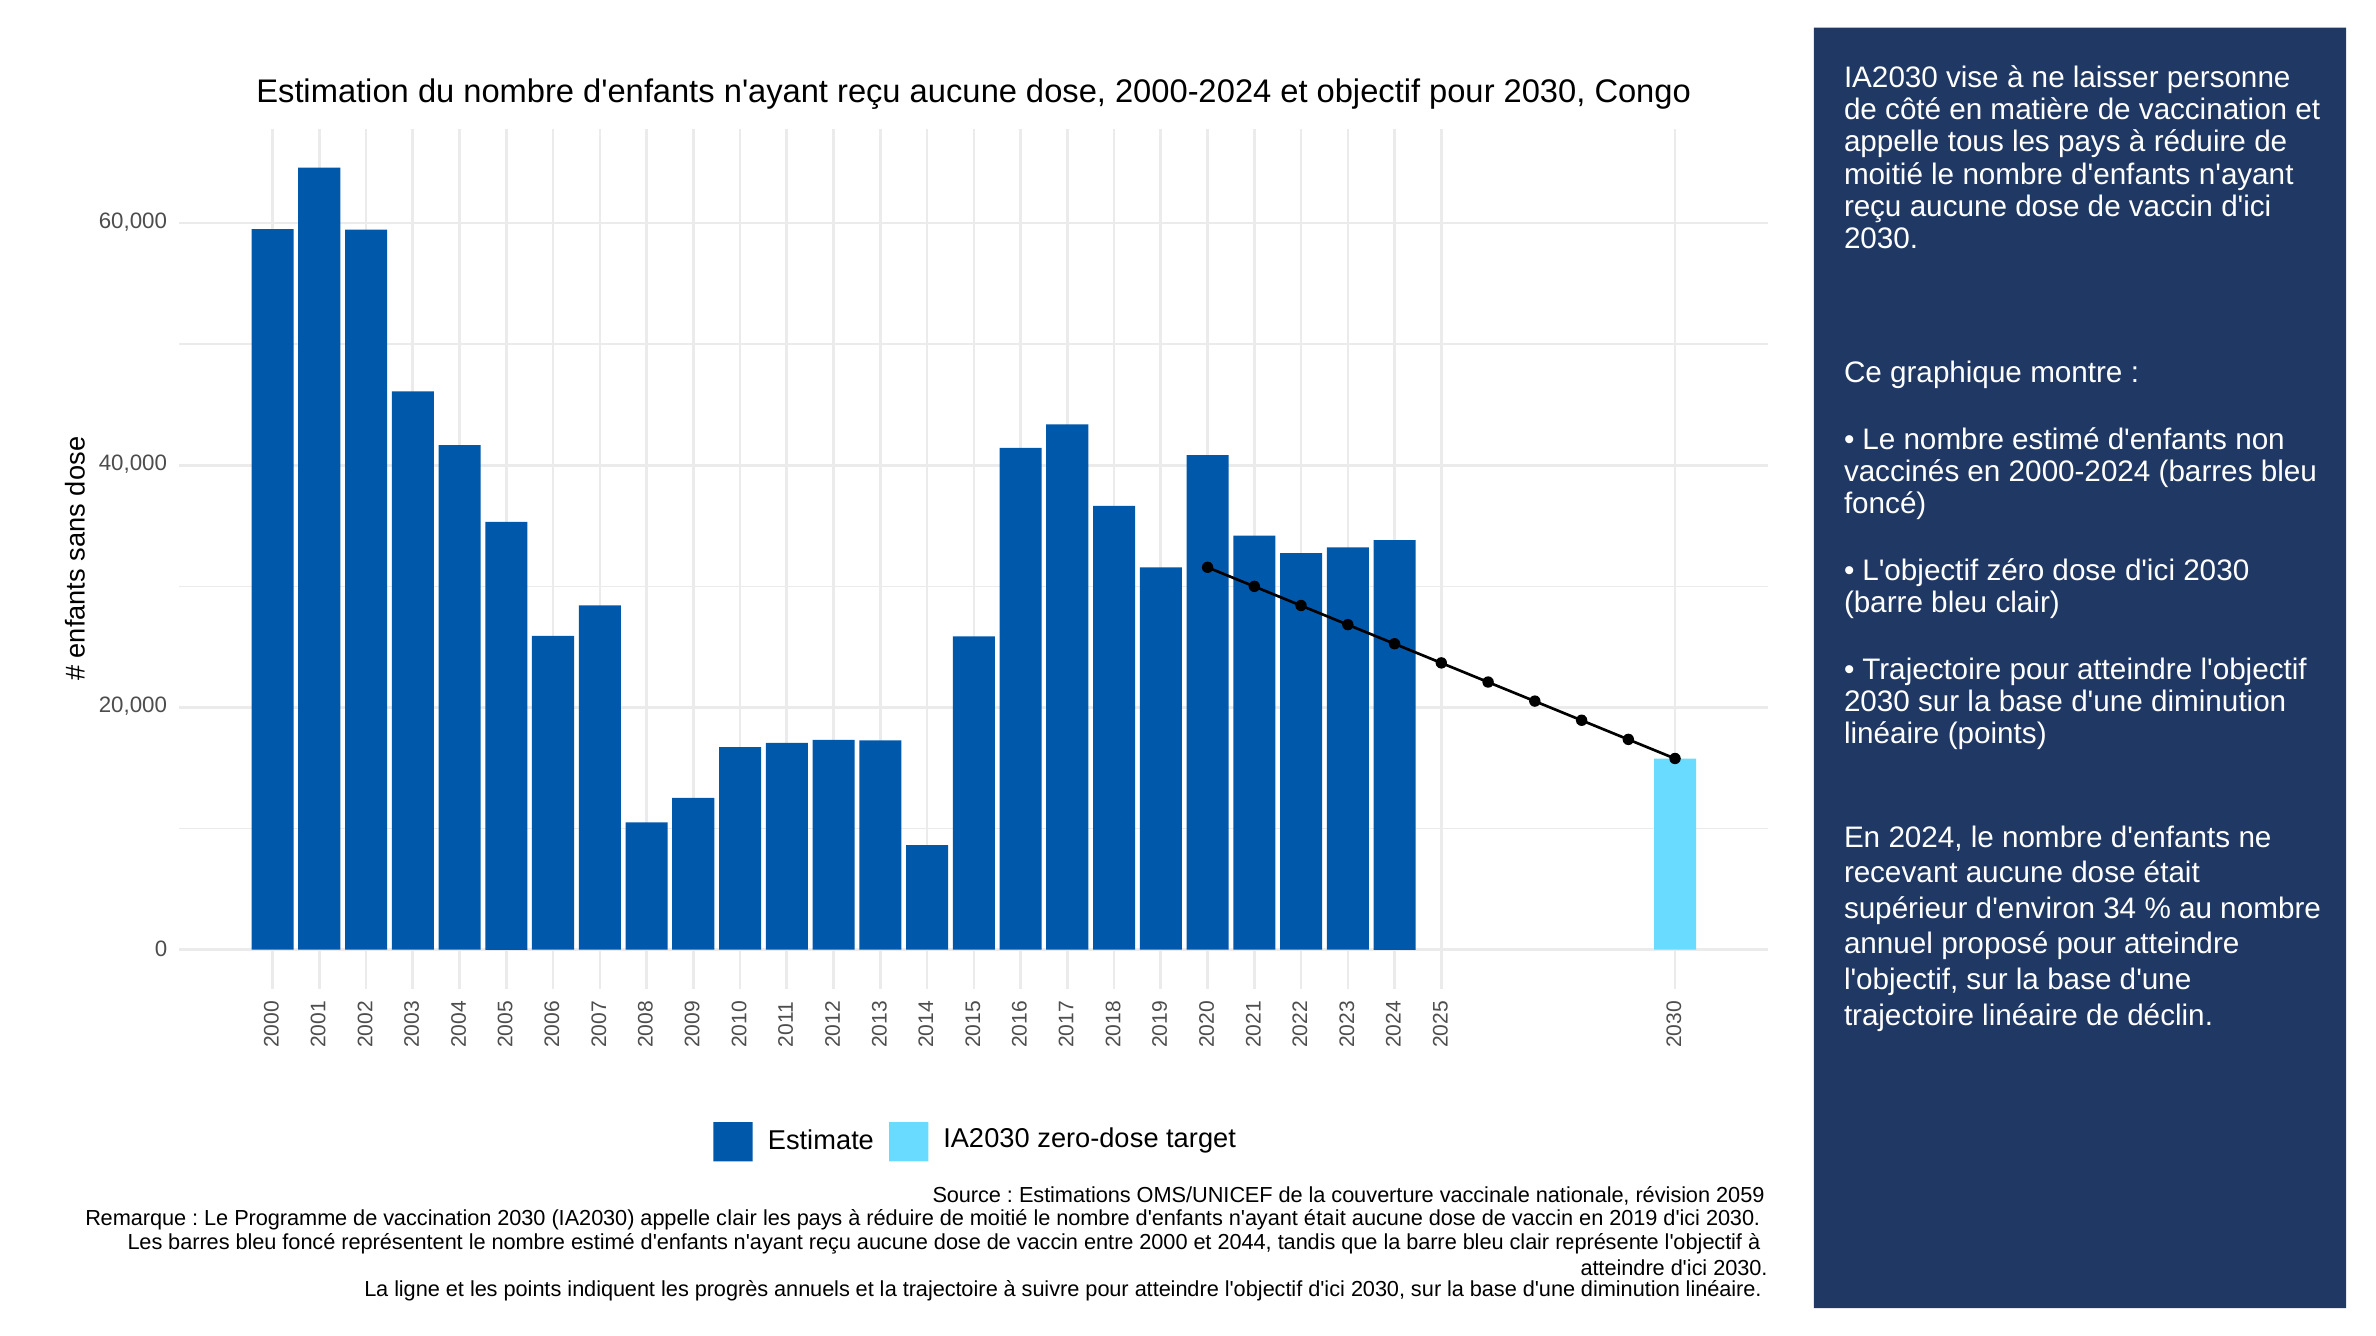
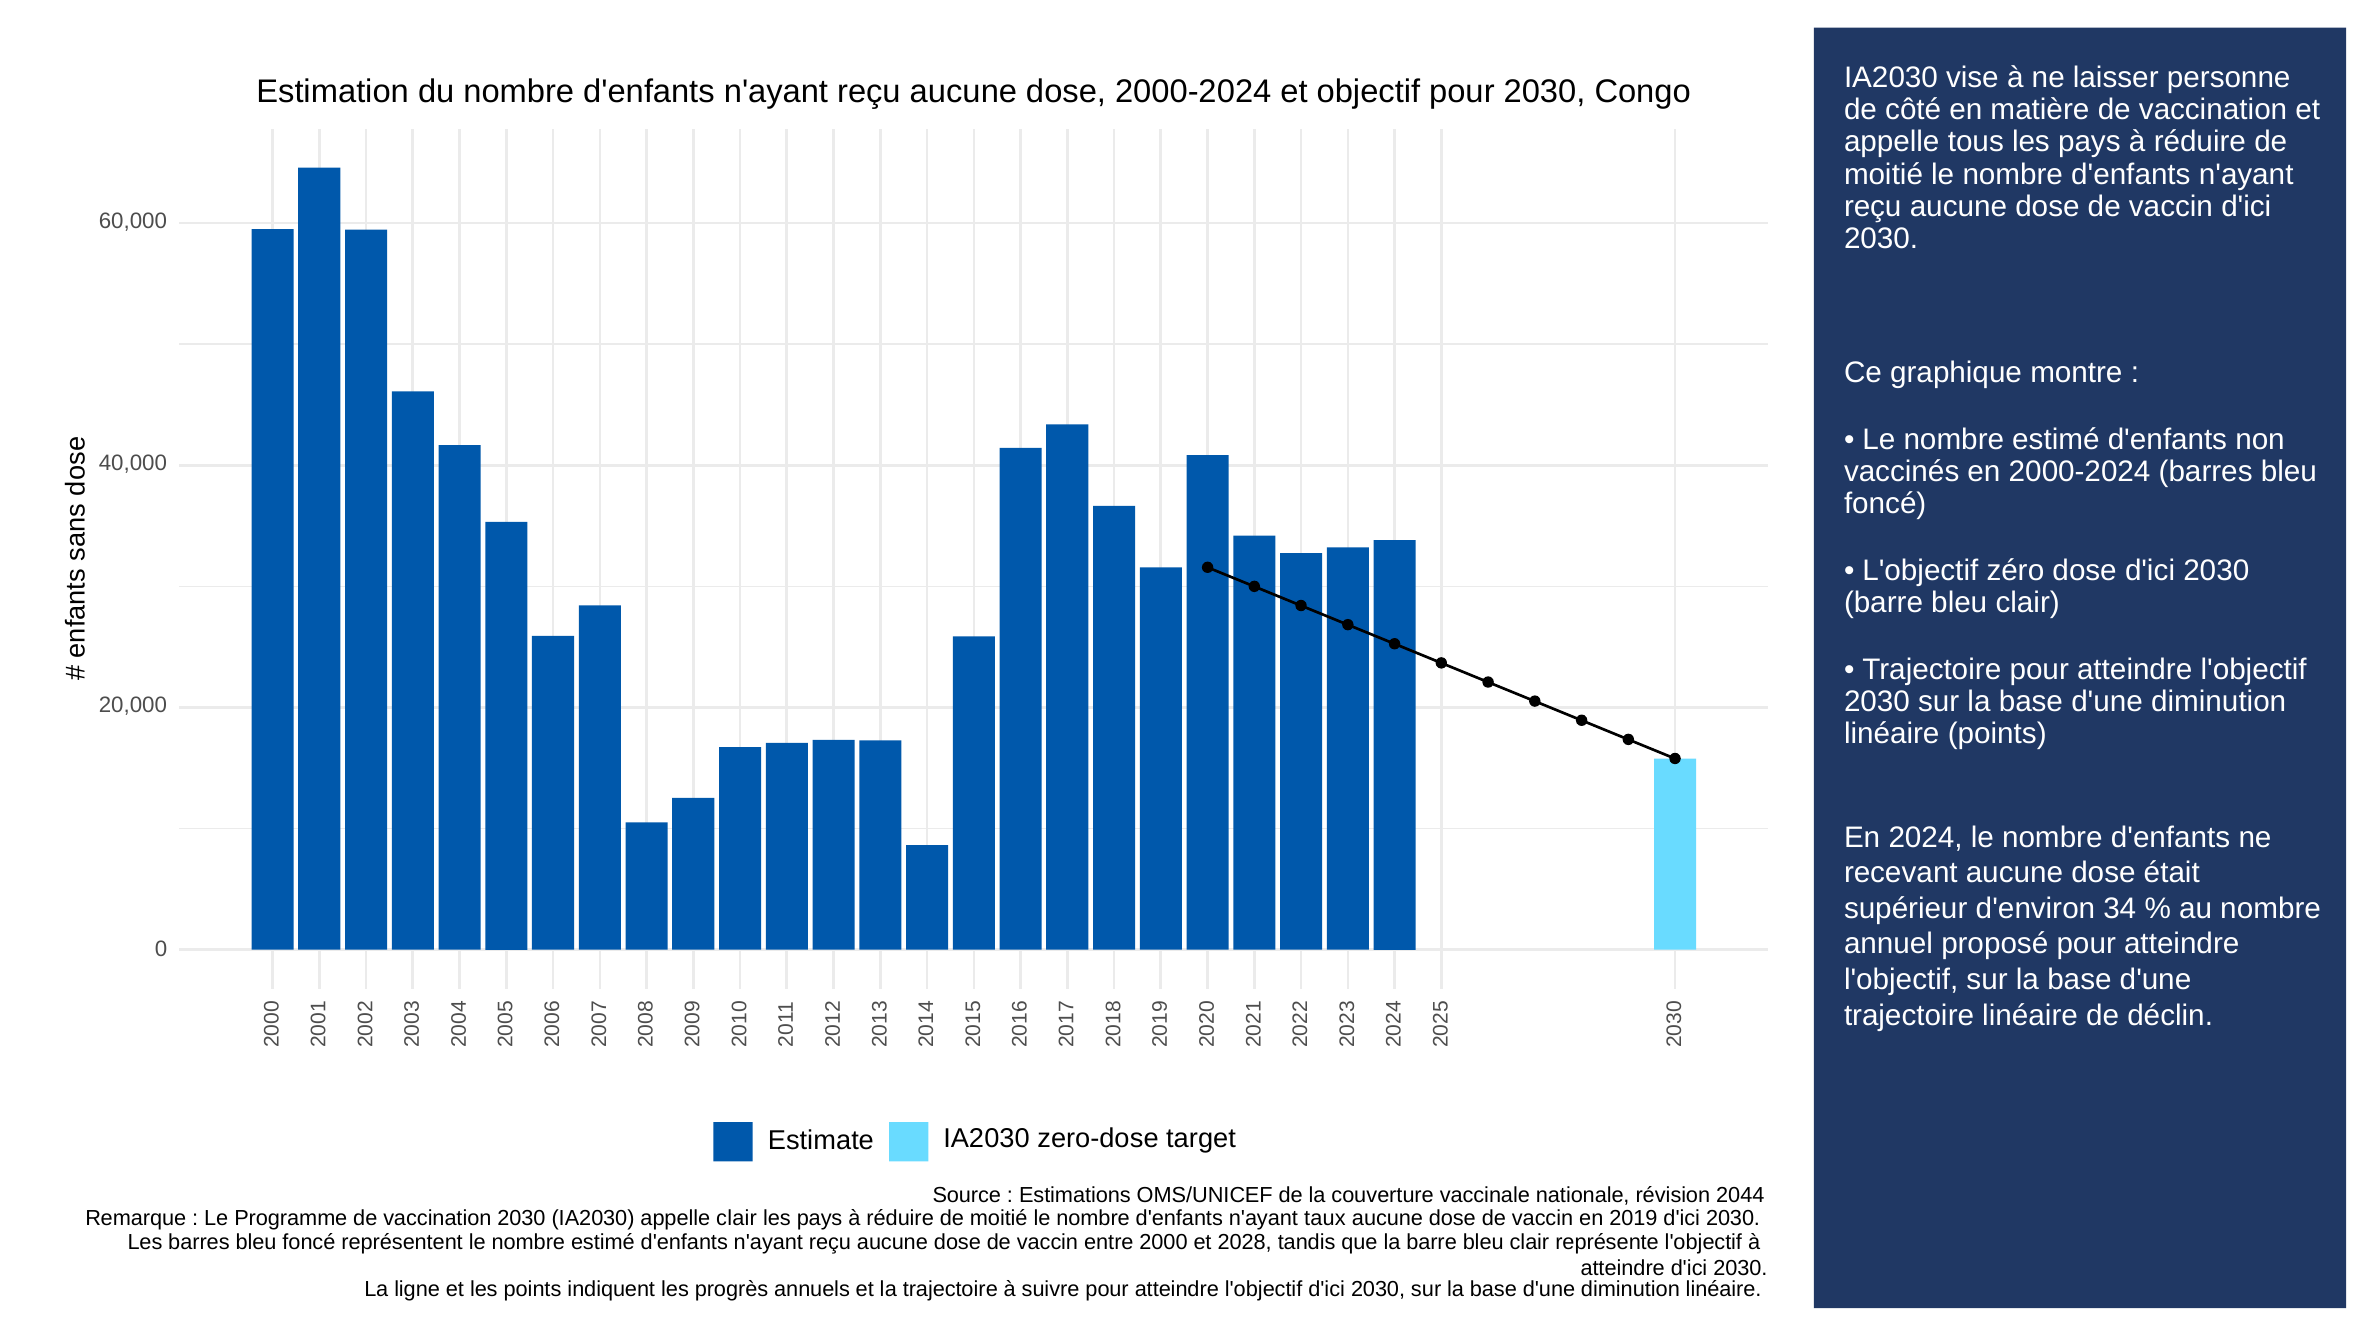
2059: 2059 -> 2044 (1740, 1196)
n'ayant était: était -> taux (1325, 1219)
2044: 2044 -> 2028 (1245, 1243)
